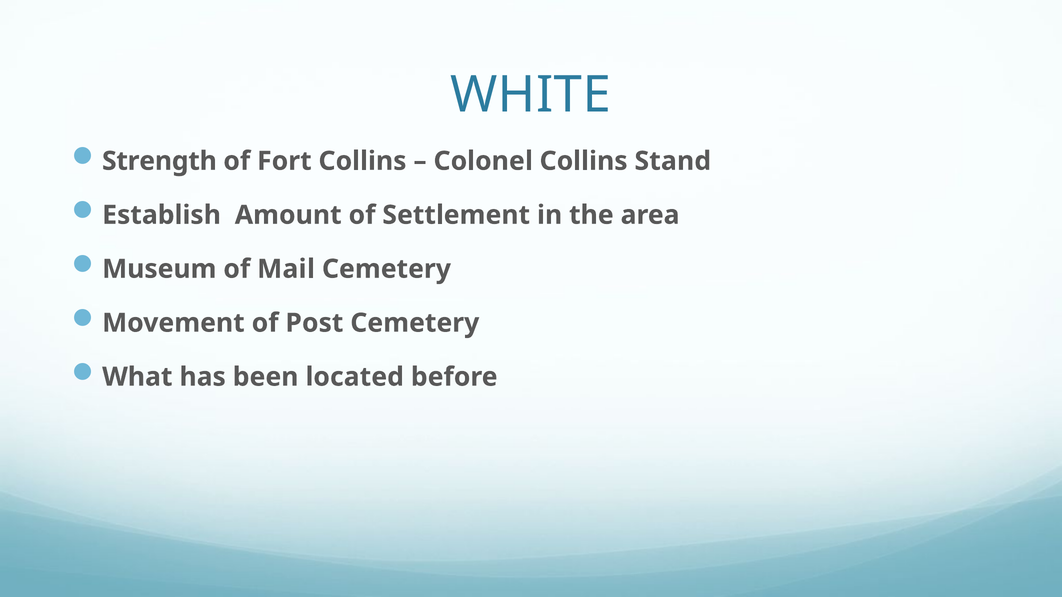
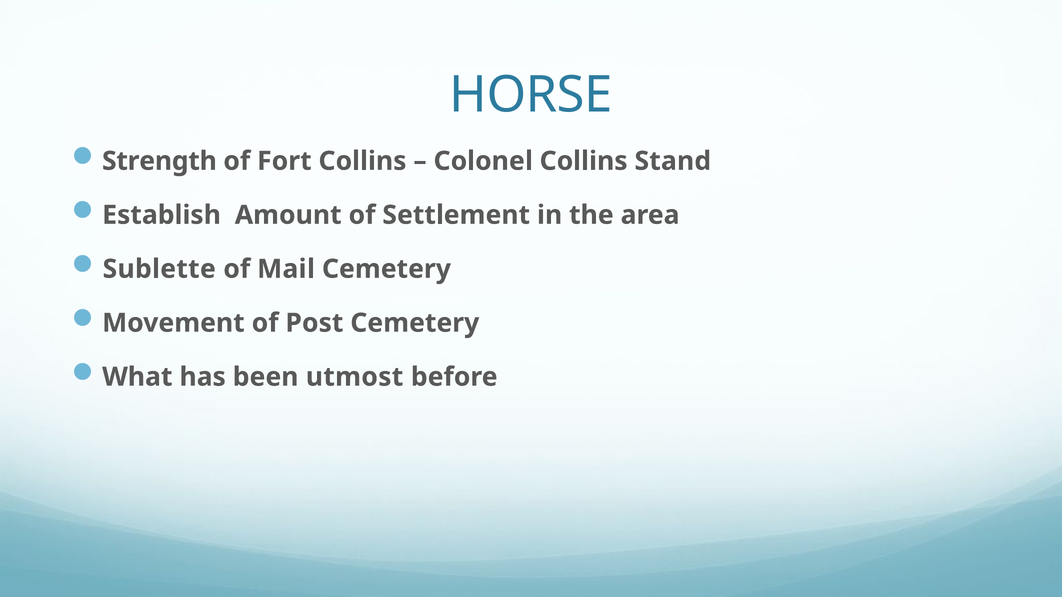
WHITE: WHITE -> HORSE (531, 95)
Museum: Museum -> Sublette (159, 269)
located: located -> utmost (355, 377)
